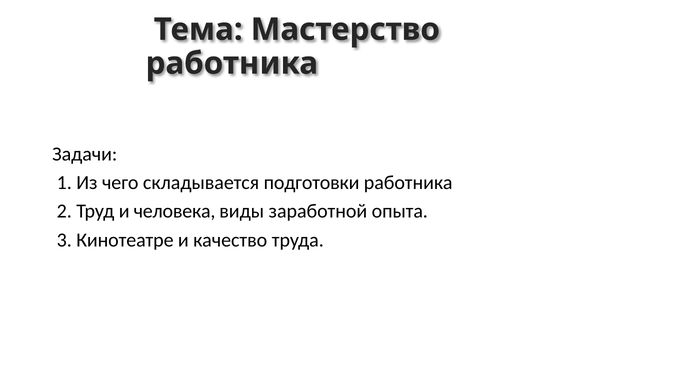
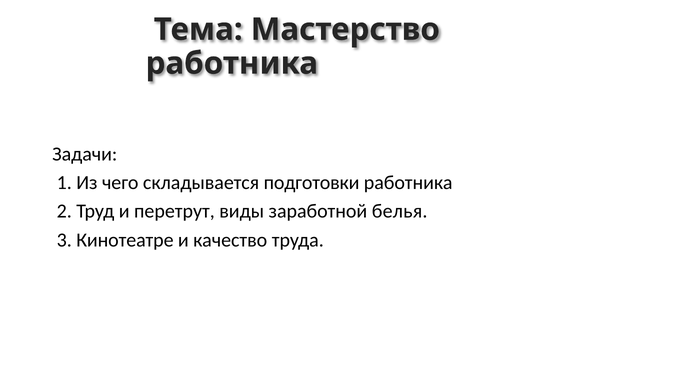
человека: человека -> перетрут (174, 212)
опыта: опыта -> белья (400, 212)
